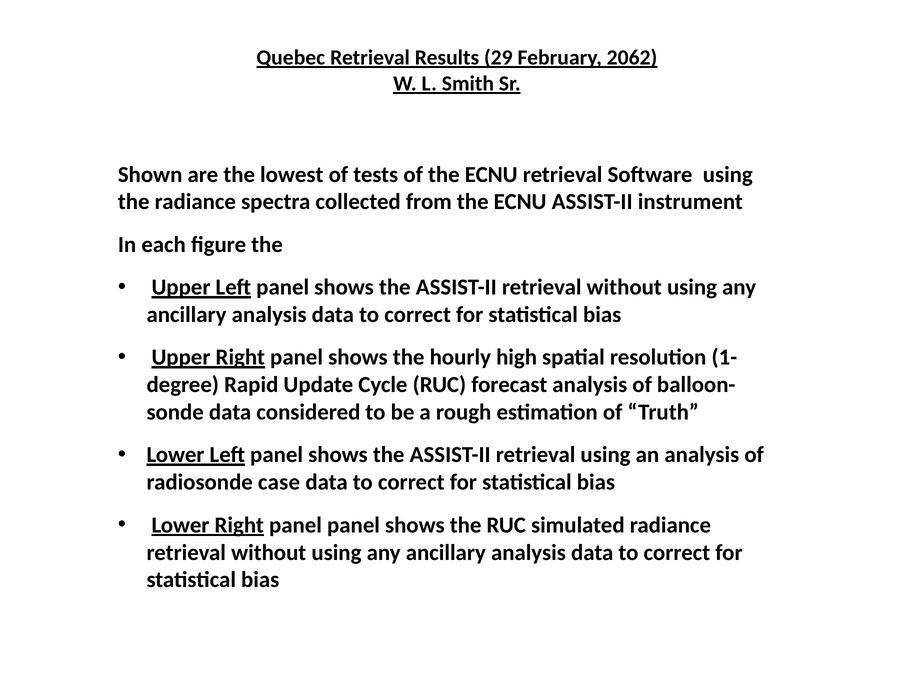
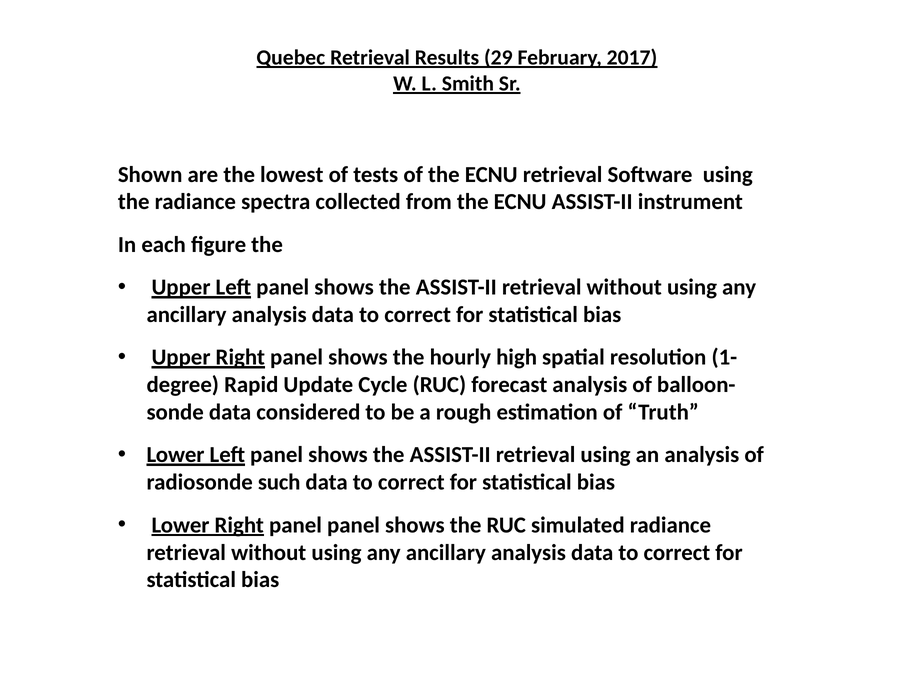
2062: 2062 -> 2017 (632, 58)
case: case -> such (279, 482)
